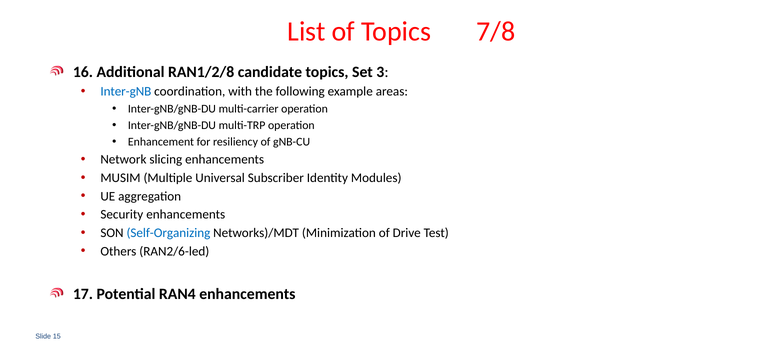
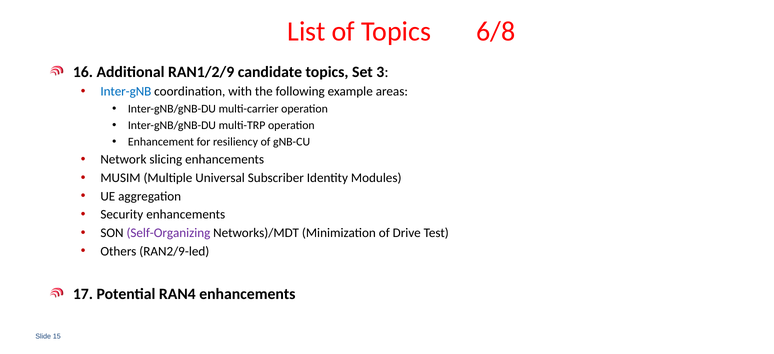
7/8: 7/8 -> 6/8 (496, 31)
RAN1/2/8: RAN1/2/8 -> RAN1/2/9 (201, 72)
Self-Organizing colour: blue -> purple (168, 233)
RAN2/6-led: RAN2/6-led -> RAN2/9-led (174, 251)
